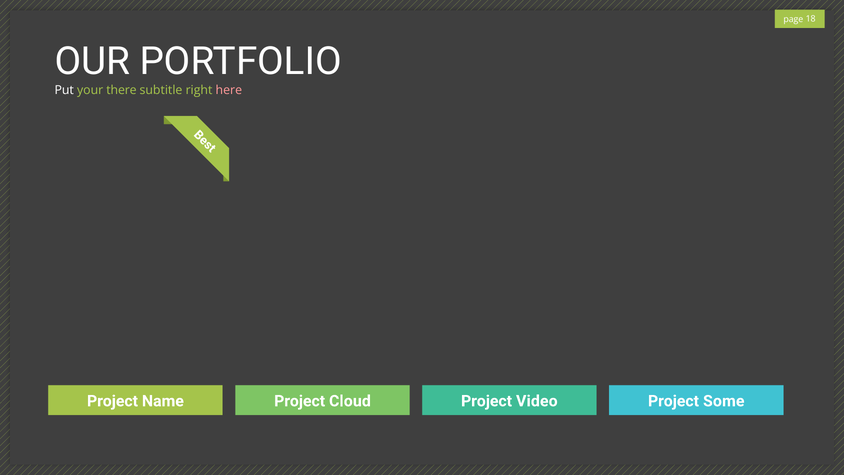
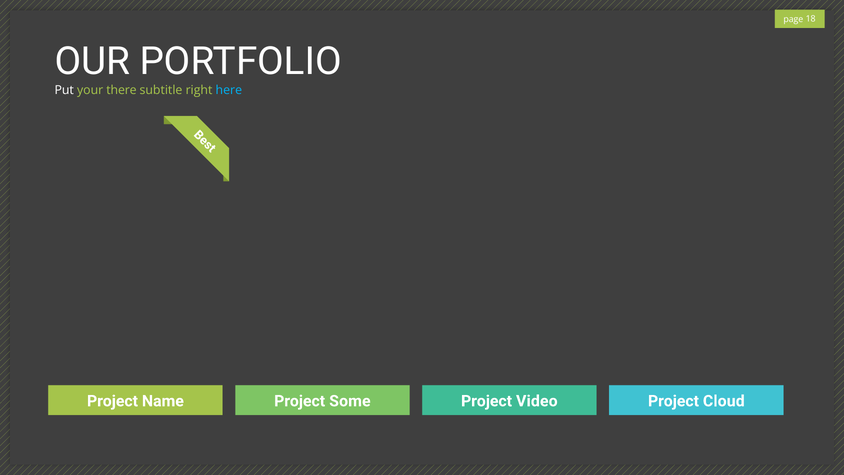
here colour: pink -> light blue (229, 90)
Cloud: Cloud -> Some (350, 401)
Some: Some -> Cloud (724, 401)
